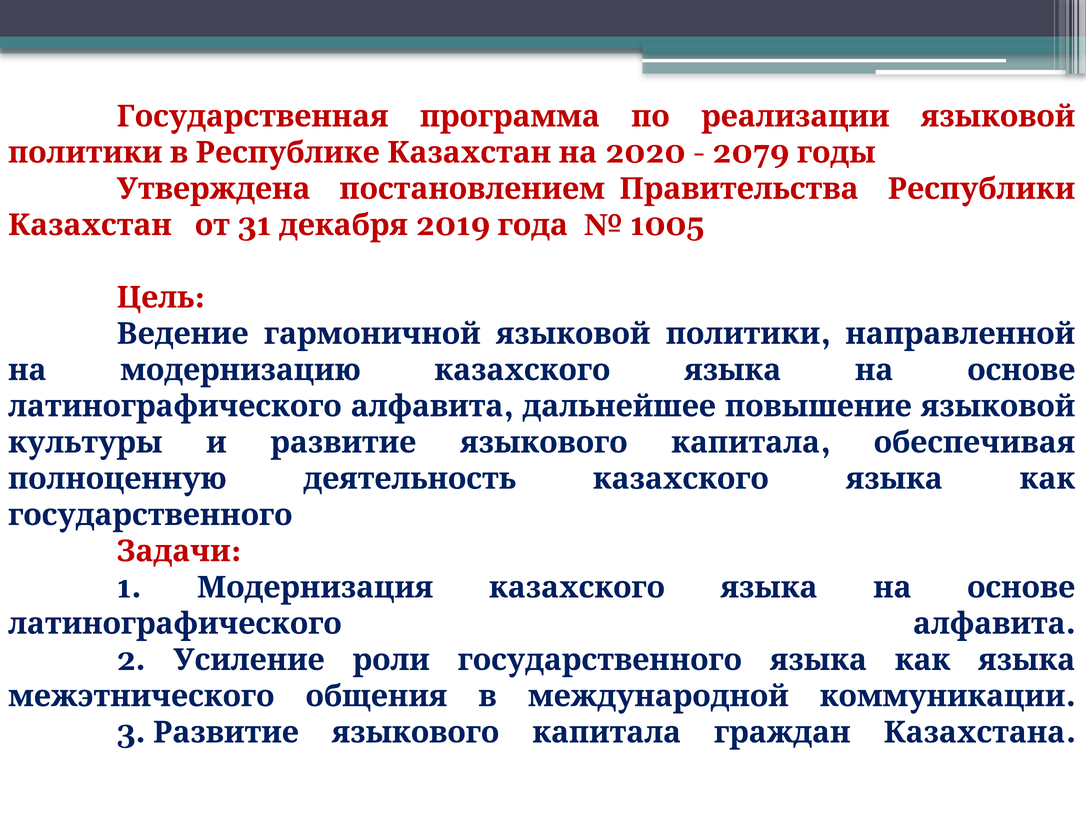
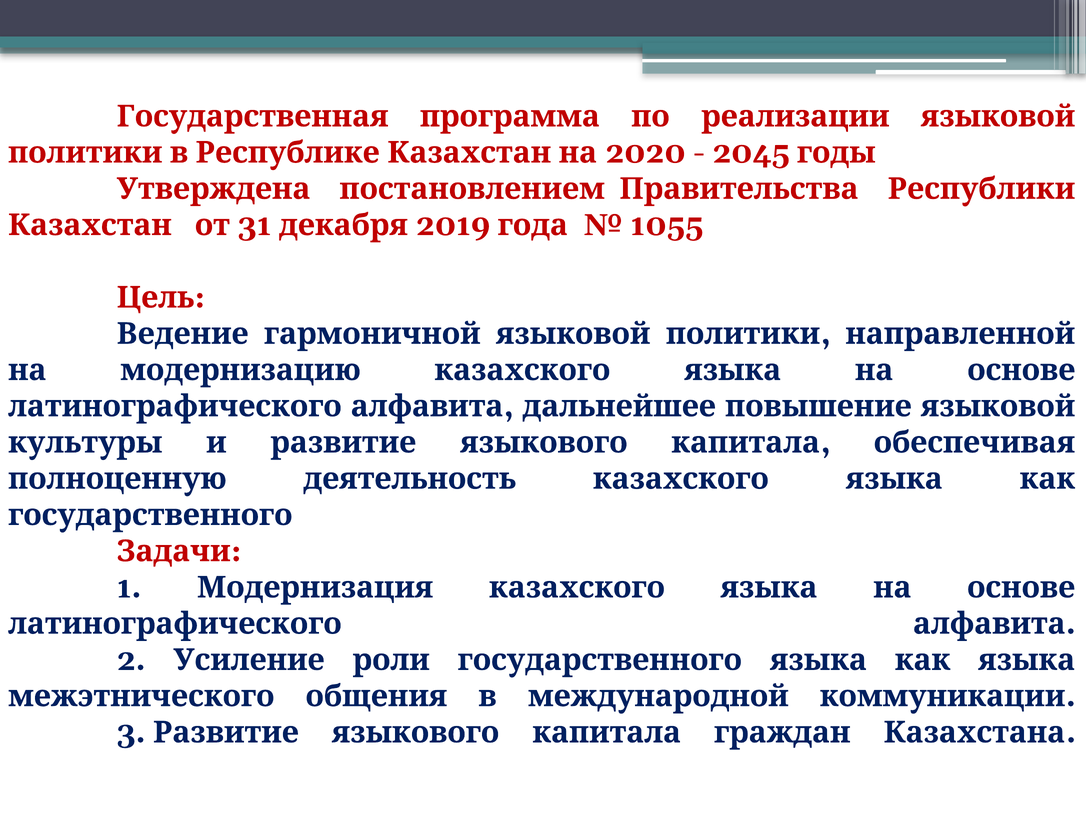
2079: 2079 -> 2045 (751, 153)
1005: 1005 -> 1055 (667, 225)
